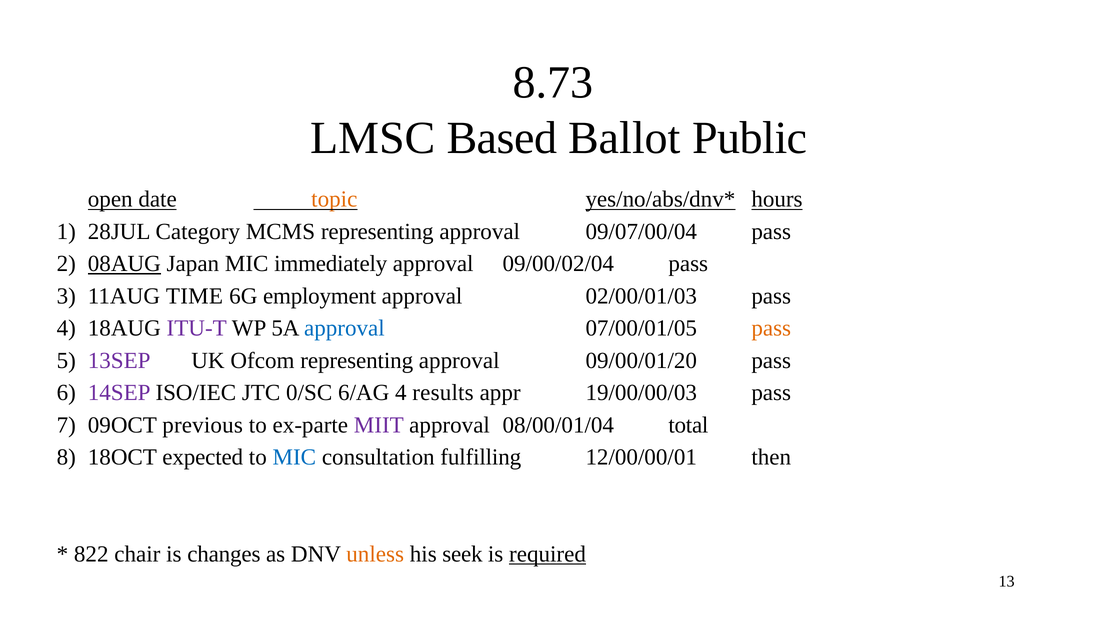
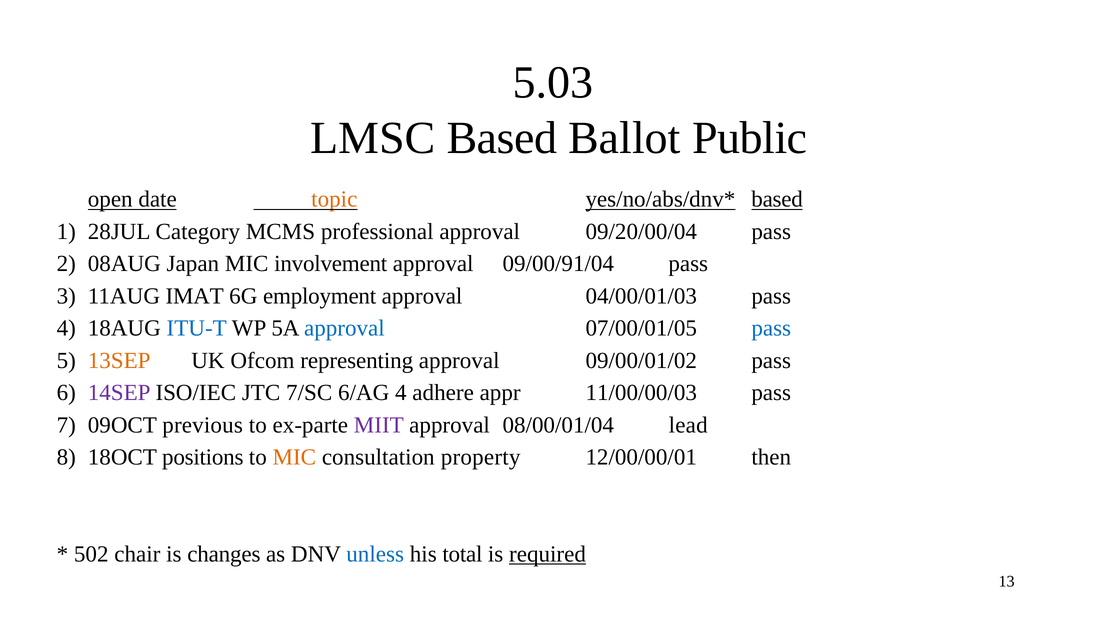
8.73: 8.73 -> 5.03 (553, 83)
hours: hours -> based (777, 199)
MCMS representing: representing -> professional (377, 232)
09/07/00/04: 09/07/00/04 -> 09/20/00/04 (641, 232)
08AUG underline: present -> none (124, 264)
immediately: immediately -> involvement (331, 264)
09/00/02/04: 09/00/02/04 -> 09/00/91/04 (558, 264)
TIME: TIME -> IMAT (195, 296)
02/00/01/03: 02/00/01/03 -> 04/00/01/03 (641, 296)
ITU-T colour: purple -> blue (197, 328)
pass colour: orange -> blue (771, 328)
13SEP colour: purple -> orange (119, 361)
09/00/01/20: 09/00/01/20 -> 09/00/01/02 (641, 361)
0/SC: 0/SC -> 7/SC (309, 393)
results: results -> adhere (443, 393)
19/00/00/03: 19/00/00/03 -> 11/00/00/03 (641, 393)
total: total -> lead (688, 425)
expected: expected -> positions (203, 457)
MIC colour: blue -> orange (294, 457)
fulfilling: fulfilling -> property (481, 457)
822: 822 -> 502 (91, 554)
unless colour: orange -> blue (375, 554)
seek: seek -> total (462, 554)
